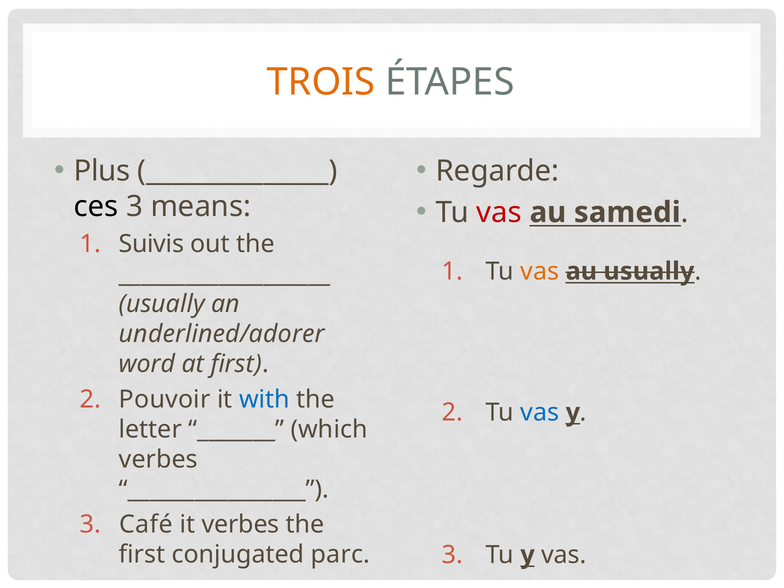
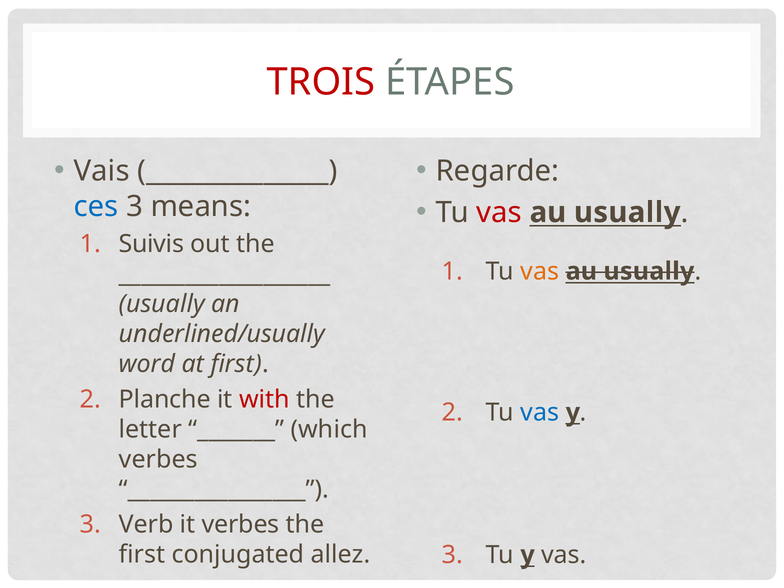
TROIS colour: orange -> red (321, 82)
Plus: Plus -> Vais (102, 171)
samedi: samedi -> usually (627, 212)
ces colour: black -> blue (96, 206)
underlined/adorer: underlined/adorer -> underlined/usually (222, 334)
Pouvoir: Pouvoir -> Planche (165, 399)
with colour: blue -> red (264, 399)
Café: Café -> Verb (146, 525)
parc: parc -> allez (341, 555)
